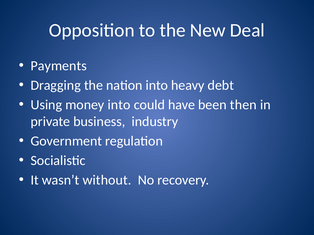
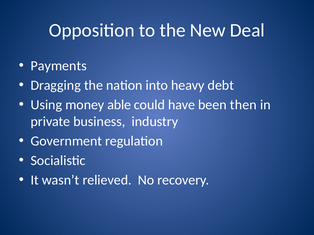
money into: into -> able (119, 105)
without: without -> relieved (107, 180)
